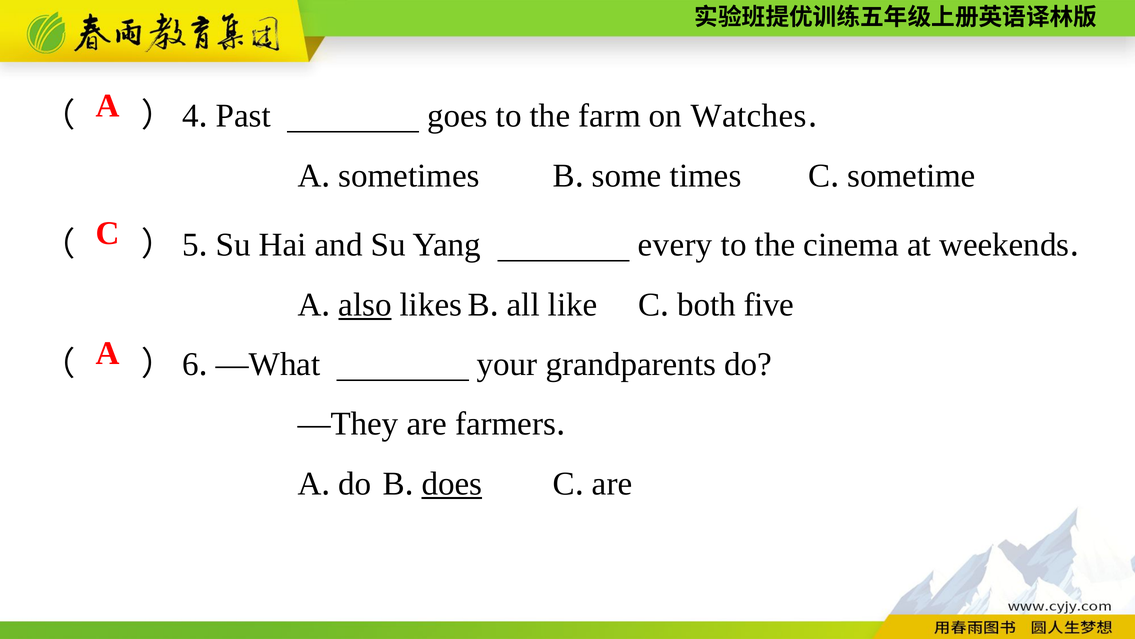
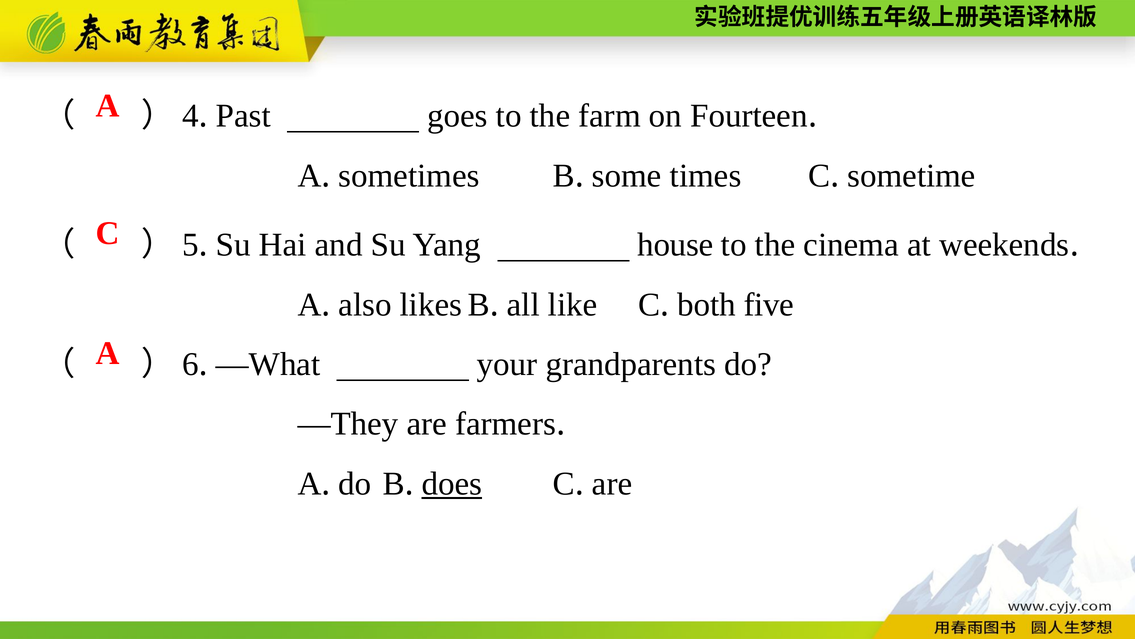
Watches: Watches -> Fourteen (749, 116)
every: every -> house (675, 245)
also underline: present -> none (365, 304)
